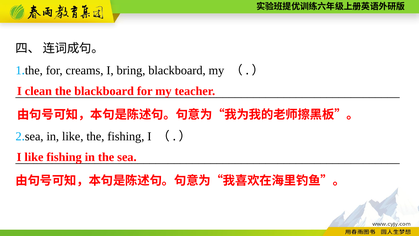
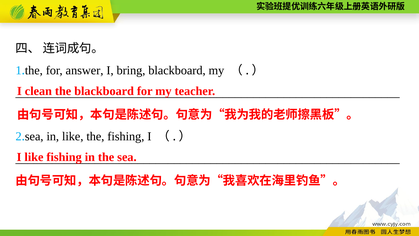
creams: creams -> answer (85, 70)
